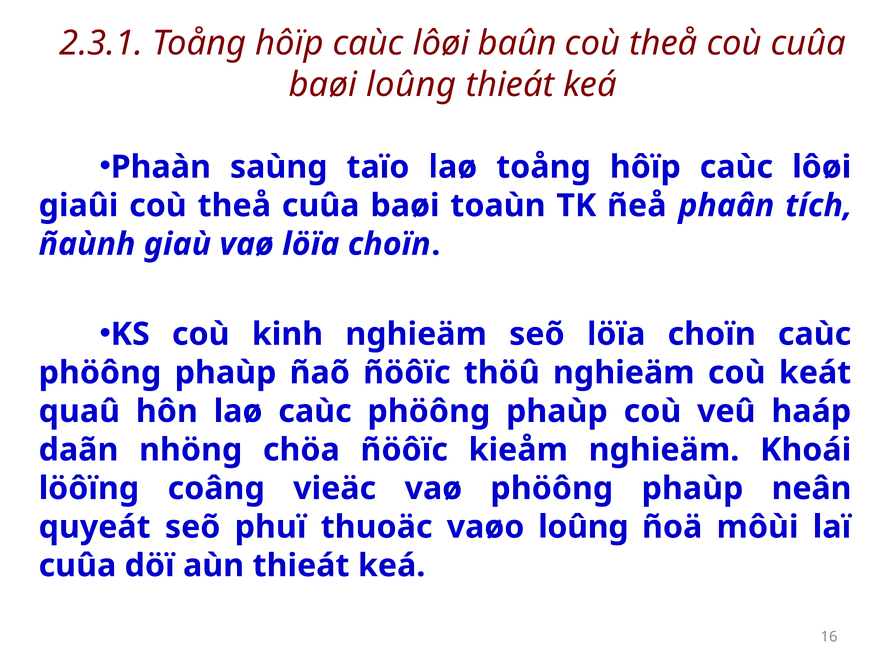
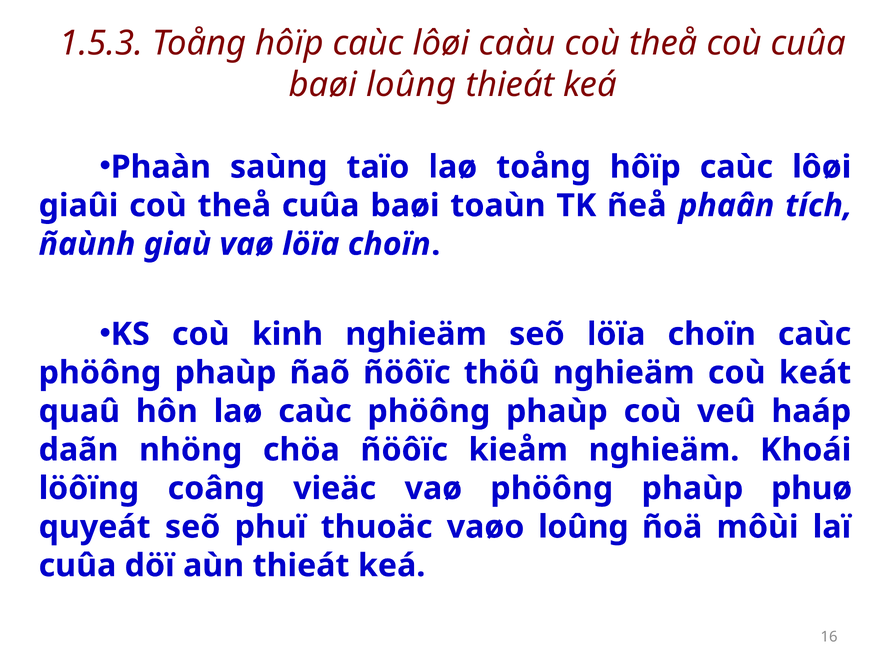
2.3.1: 2.3.1 -> 1.5.3 (101, 43)
baûn: baûn -> caàu (517, 43)
neân: neân -> phuø (812, 489)
